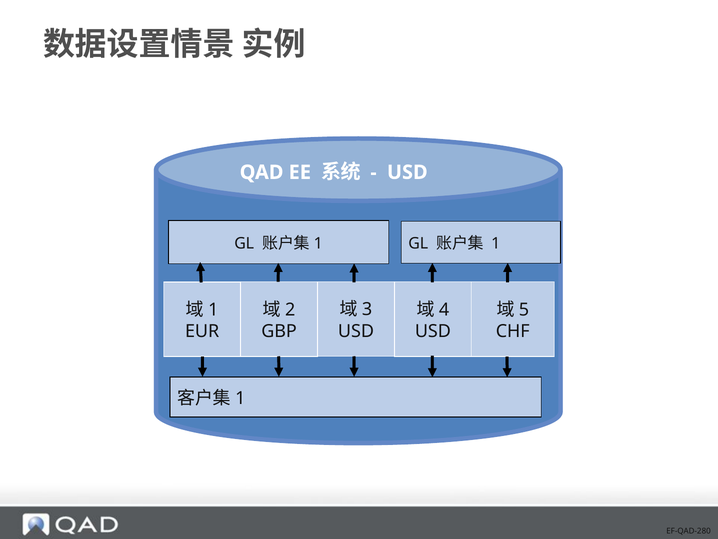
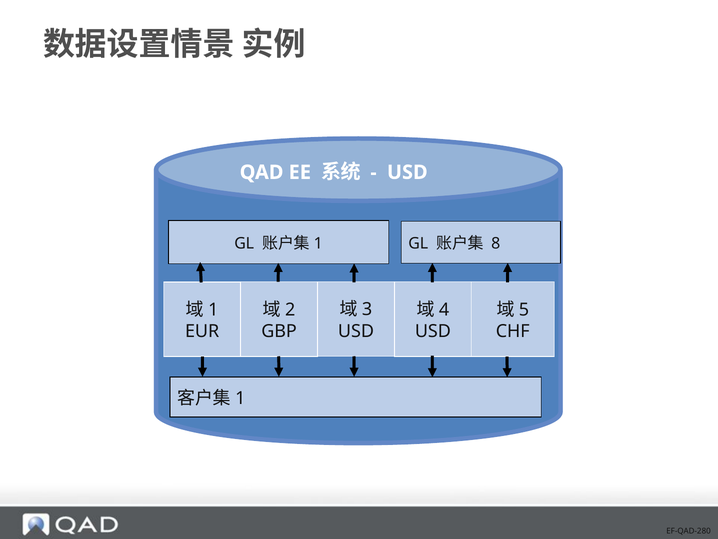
1: 1 -> 8 (496, 243)
